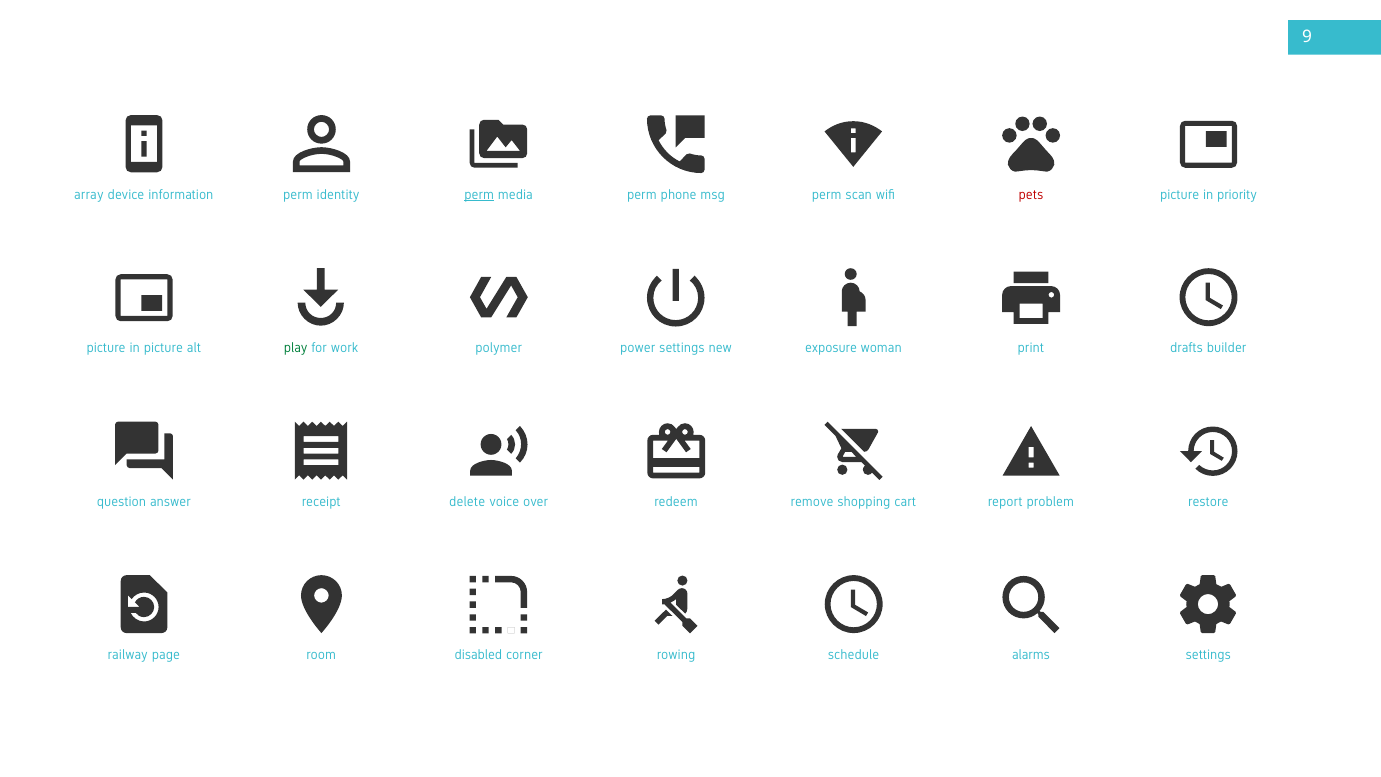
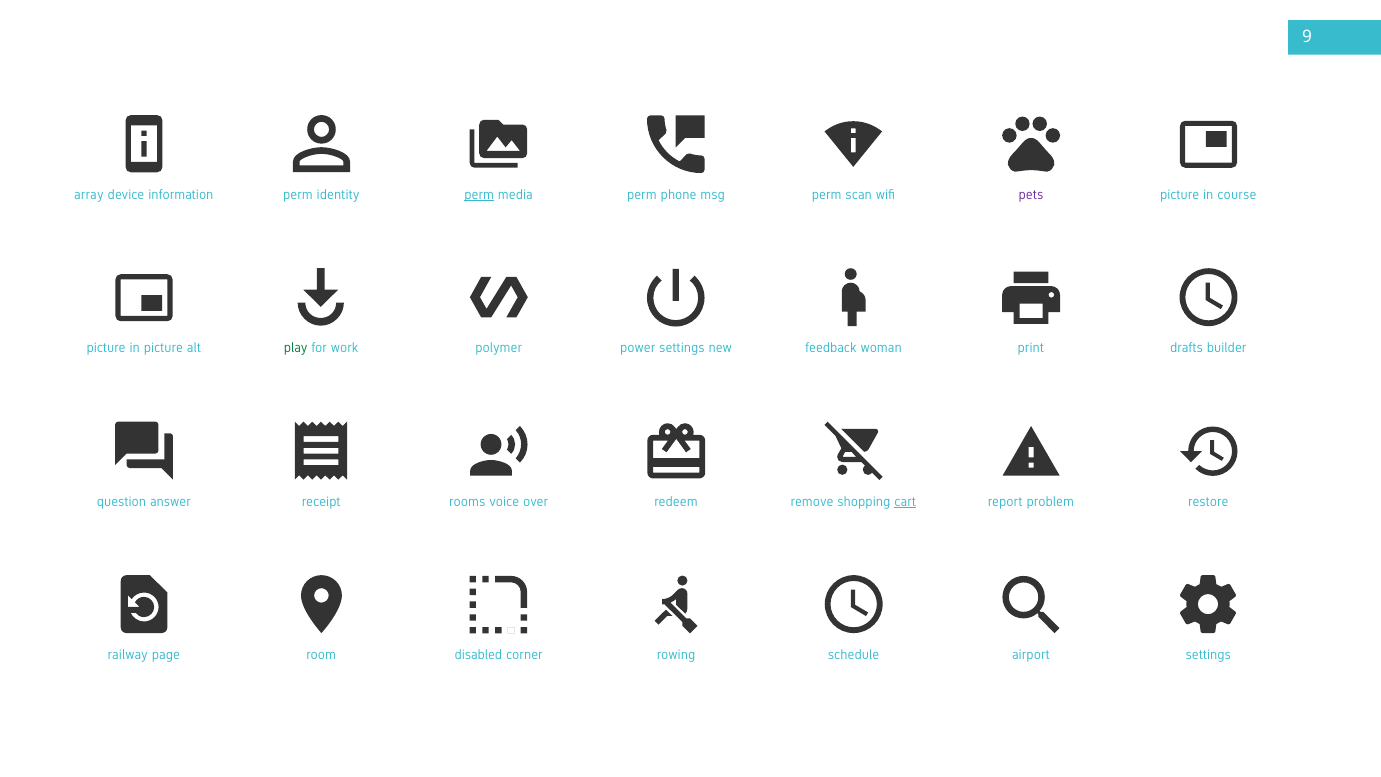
pets colour: red -> purple (1031, 195)
priority: priority -> course (1237, 195)
exposure: exposure -> feedback (831, 348)
delete: delete -> rooms (467, 502)
cart underline: none -> present (905, 502)
alarms: alarms -> airport (1031, 655)
